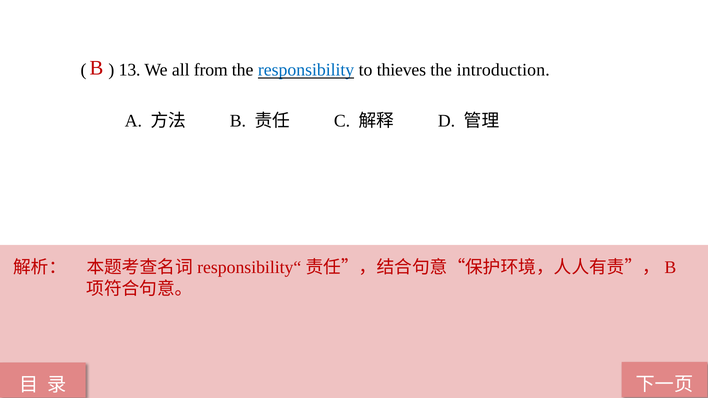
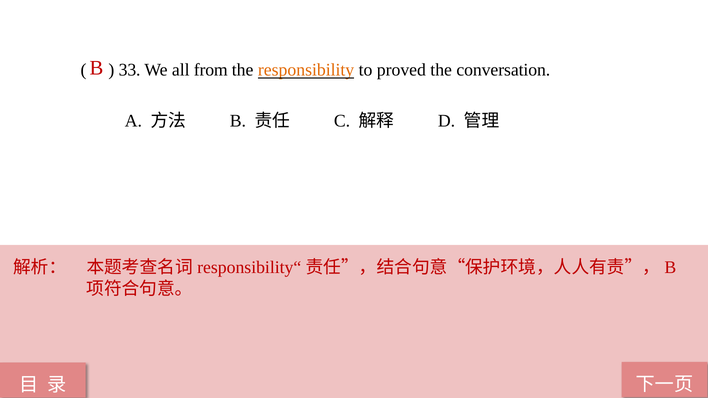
13: 13 -> 33 (130, 70)
responsibility colour: blue -> orange (306, 70)
thieves: thieves -> proved (401, 70)
introduction: introduction -> conversation (503, 70)
